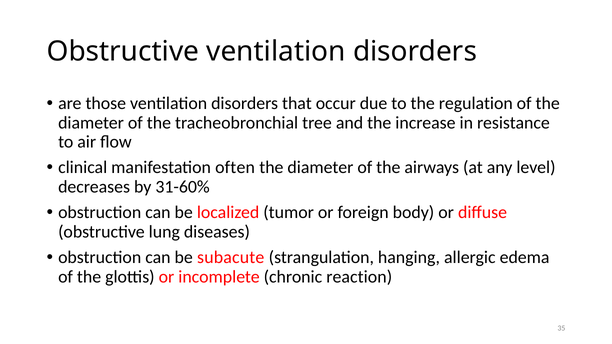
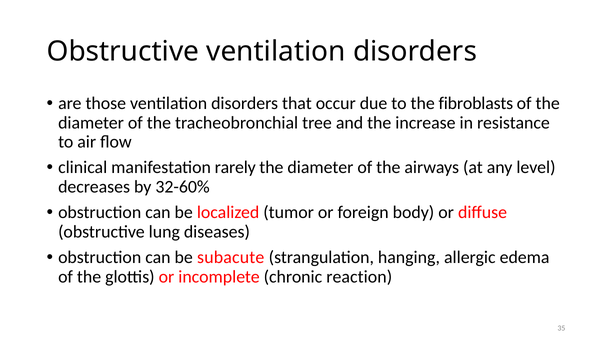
regulation: regulation -> fibroblasts (476, 103)
often: often -> rarely (235, 168)
31-60%: 31-60% -> 32-60% (183, 187)
